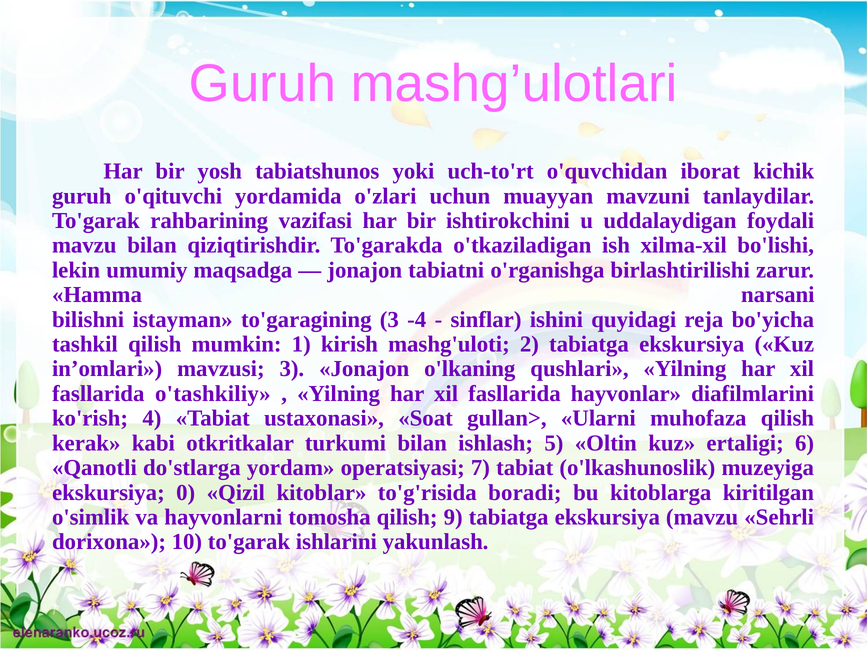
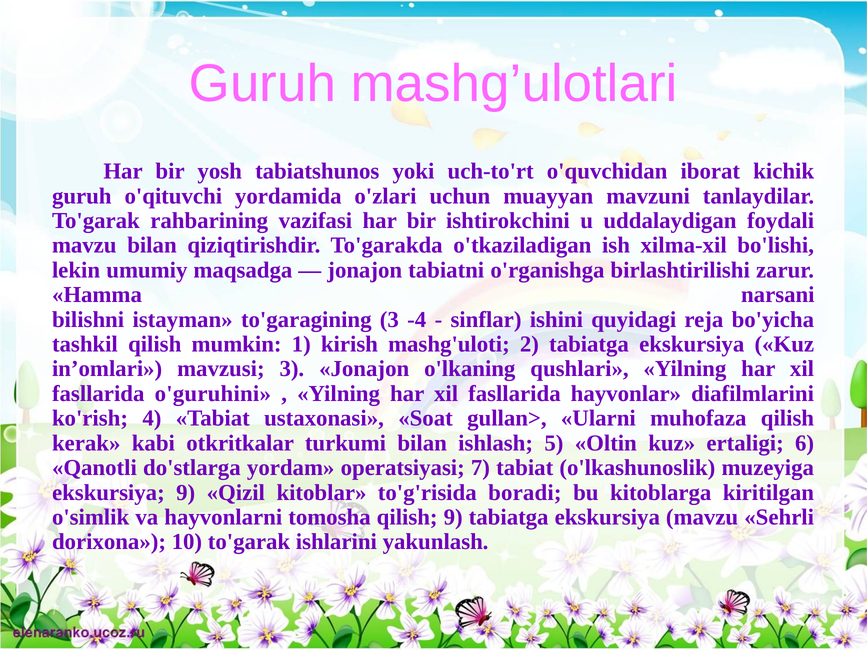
o'tashkiliy: o'tashkiliy -> o'guruhini (213, 394)
ekskursiya 0: 0 -> 9 (186, 493)
